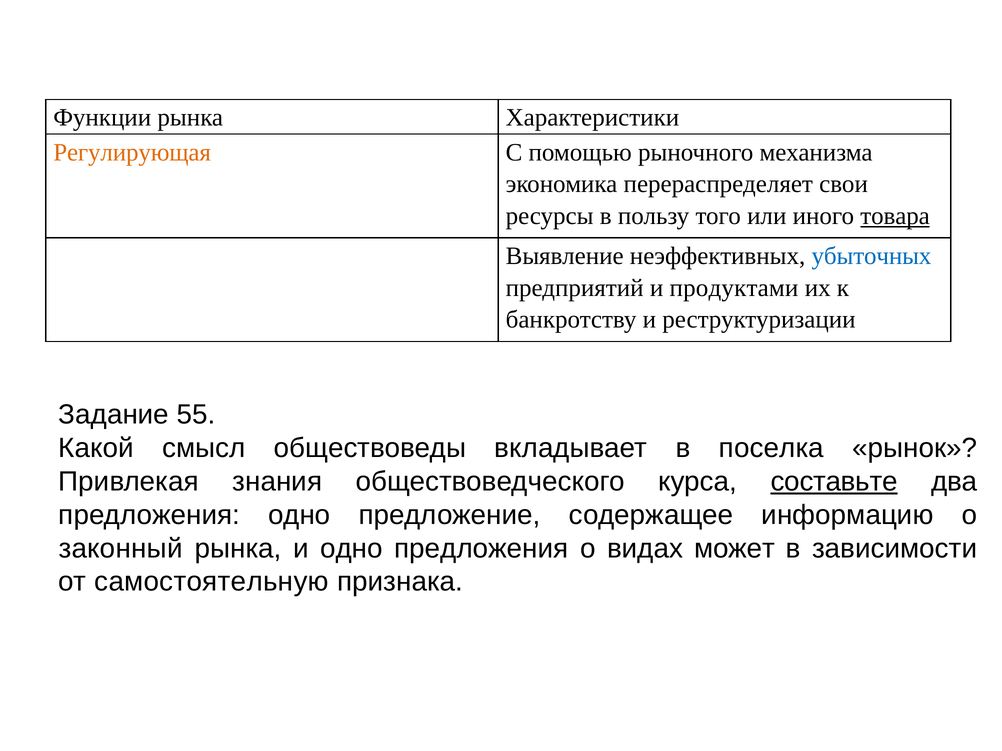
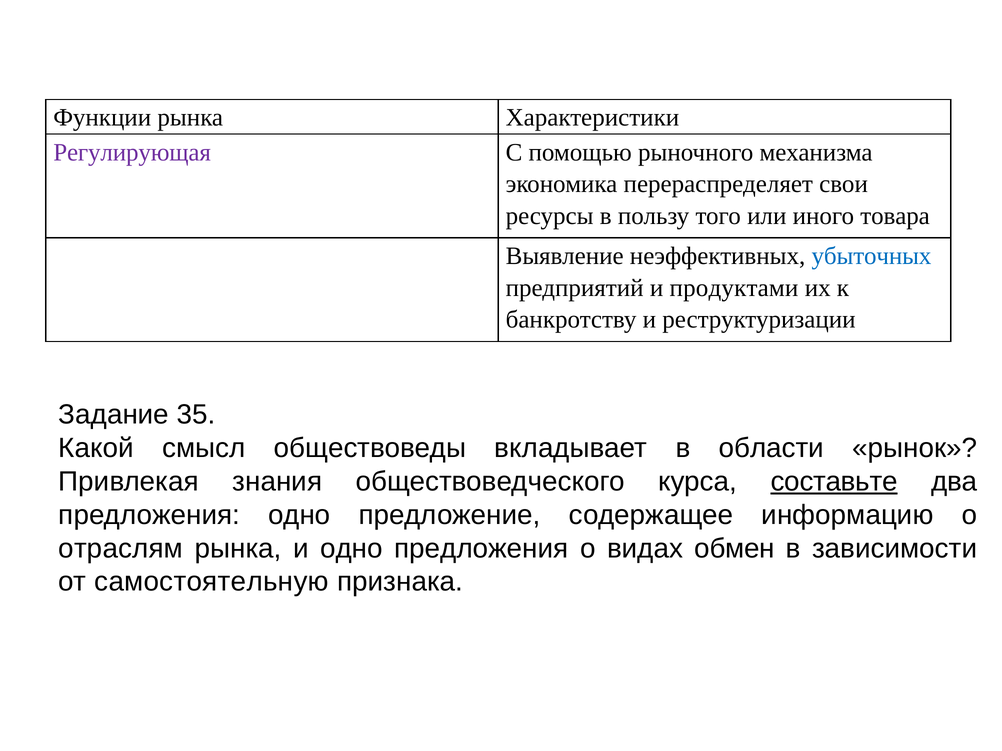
Регулирующая colour: orange -> purple (132, 152)
товара underline: present -> none (895, 216)
55: 55 -> 35 (196, 415)
поселка: поселка -> области (771, 448)
законный: законный -> отраслям (121, 549)
может: может -> обмен (735, 549)
